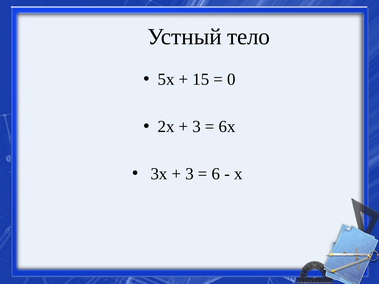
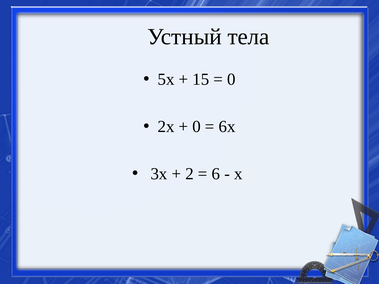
тело: тело -> тела (248, 37)
3: 3 -> 0 (197, 127)
3: 3 -> 2 (190, 174)
